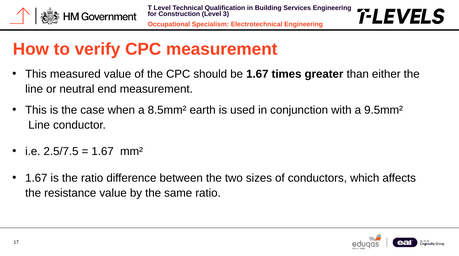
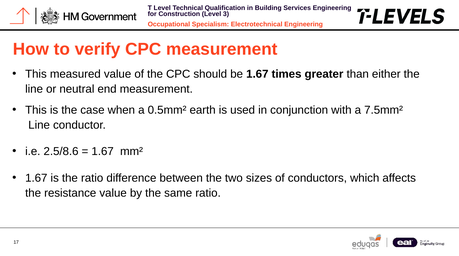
8.5mm²: 8.5mm² -> 0.5mm² (167, 110)
9.5mm²: 9.5mm² -> 7.5mm² (384, 110)
2.5/7.5: 2.5/7.5 -> 2.5/8.6 (61, 152)
